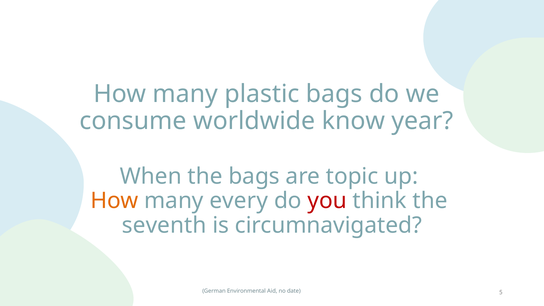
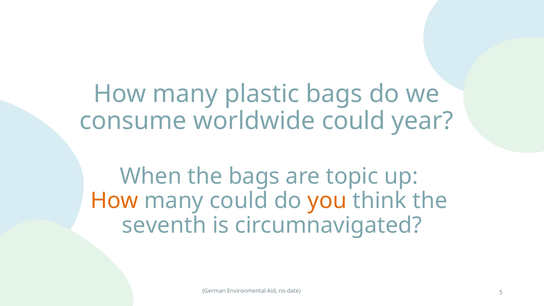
worldwide know: know -> could (353, 121)
many every: every -> could (239, 201)
you colour: red -> orange (327, 201)
